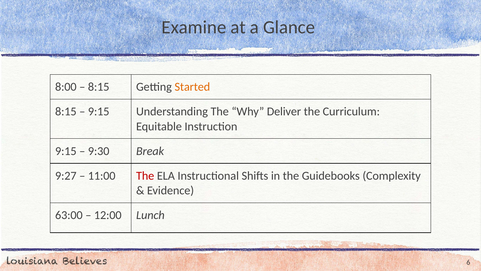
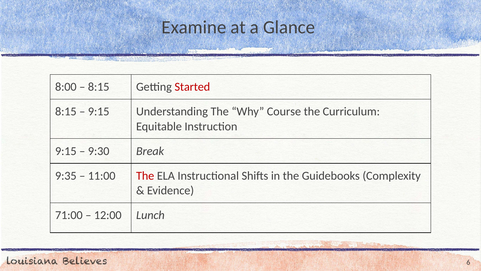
Started colour: orange -> red (192, 87)
Deliver: Deliver -> Course (284, 112)
9:27: 9:27 -> 9:35 (66, 176)
63:00: 63:00 -> 71:00 (69, 215)
